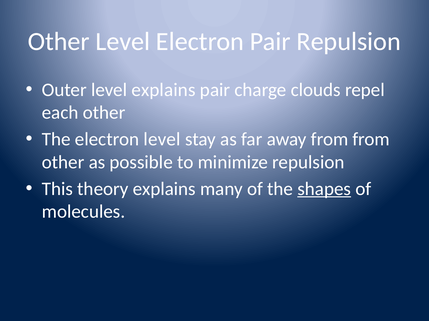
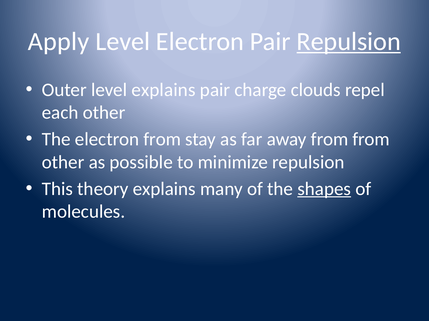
Other: Other -> Apply (59, 42)
Repulsion underline: none -> present (349, 42)
electron level: level -> from (162, 140)
